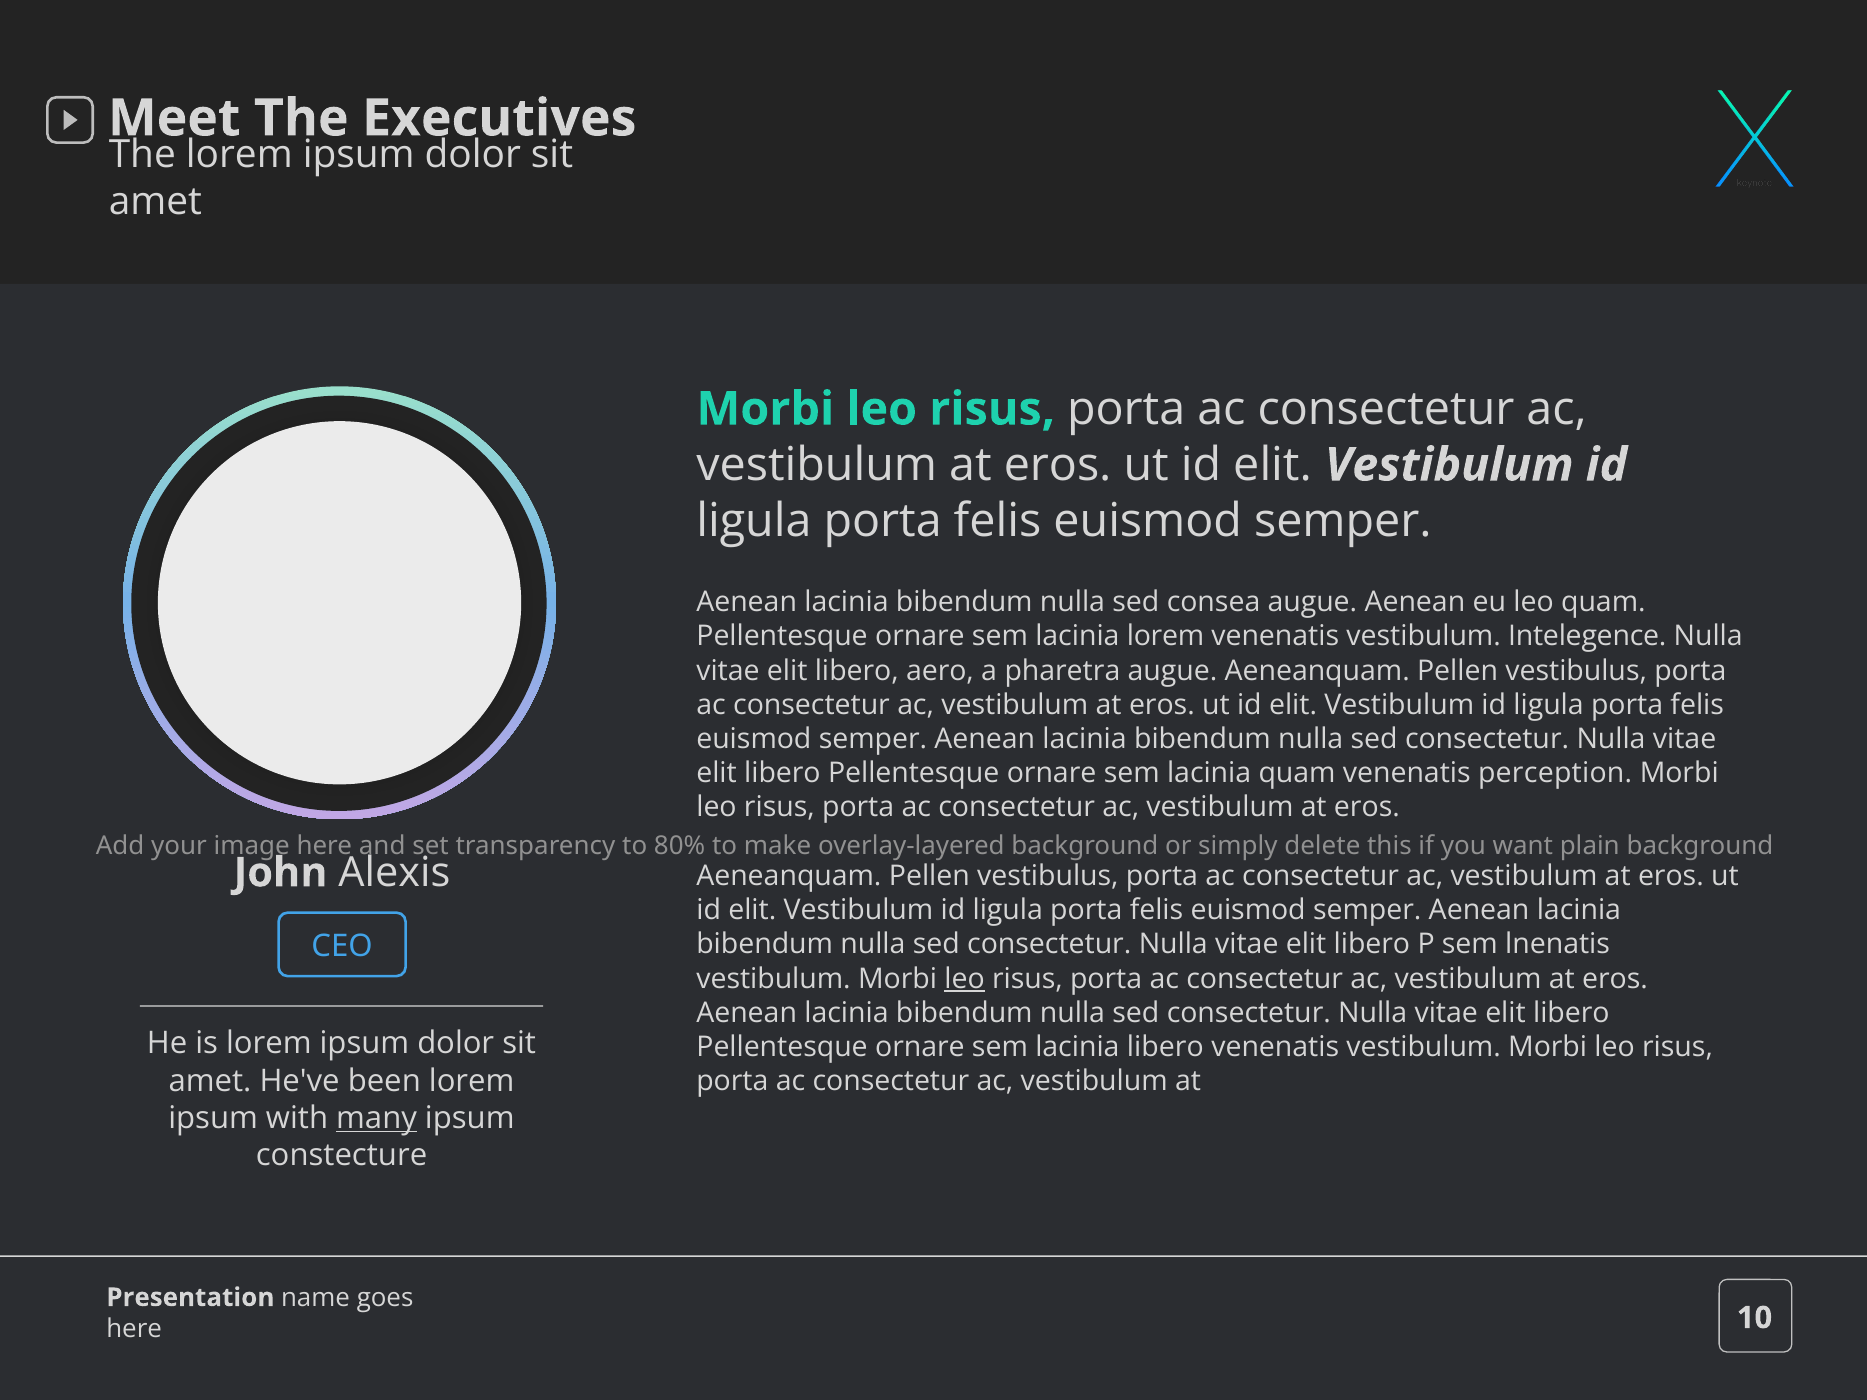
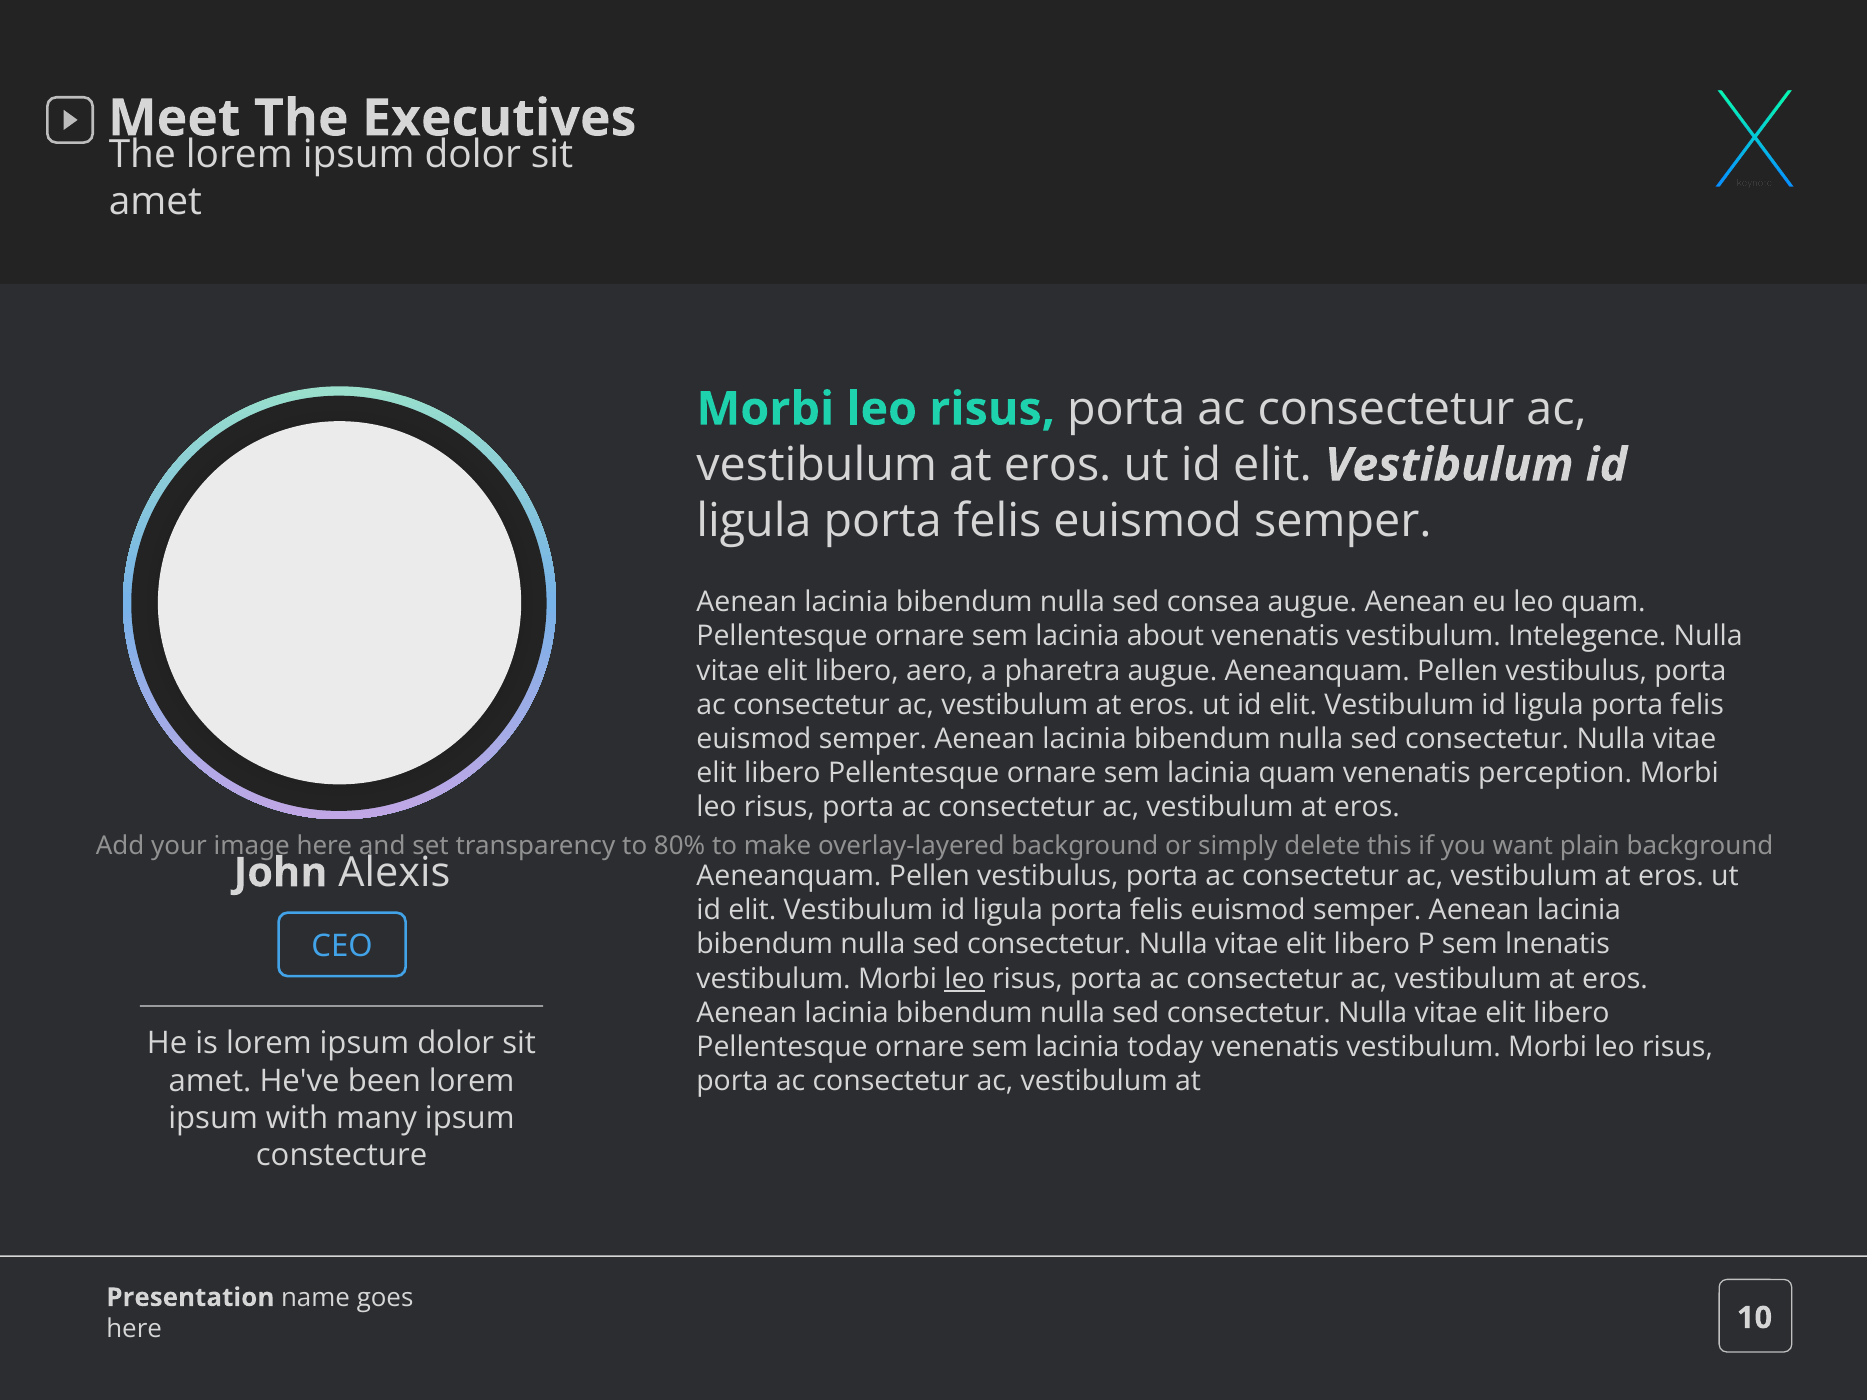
lacinia lorem: lorem -> about (1166, 637)
lacinia libero: libero -> today (1165, 1047)
many underline: present -> none (377, 1118)
